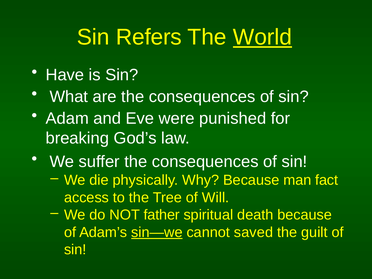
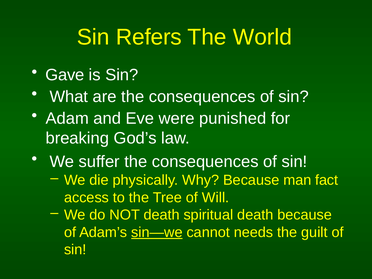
World underline: present -> none (262, 37)
Have: Have -> Gave (65, 75)
NOT father: father -> death (162, 215)
saved: saved -> needs (254, 232)
